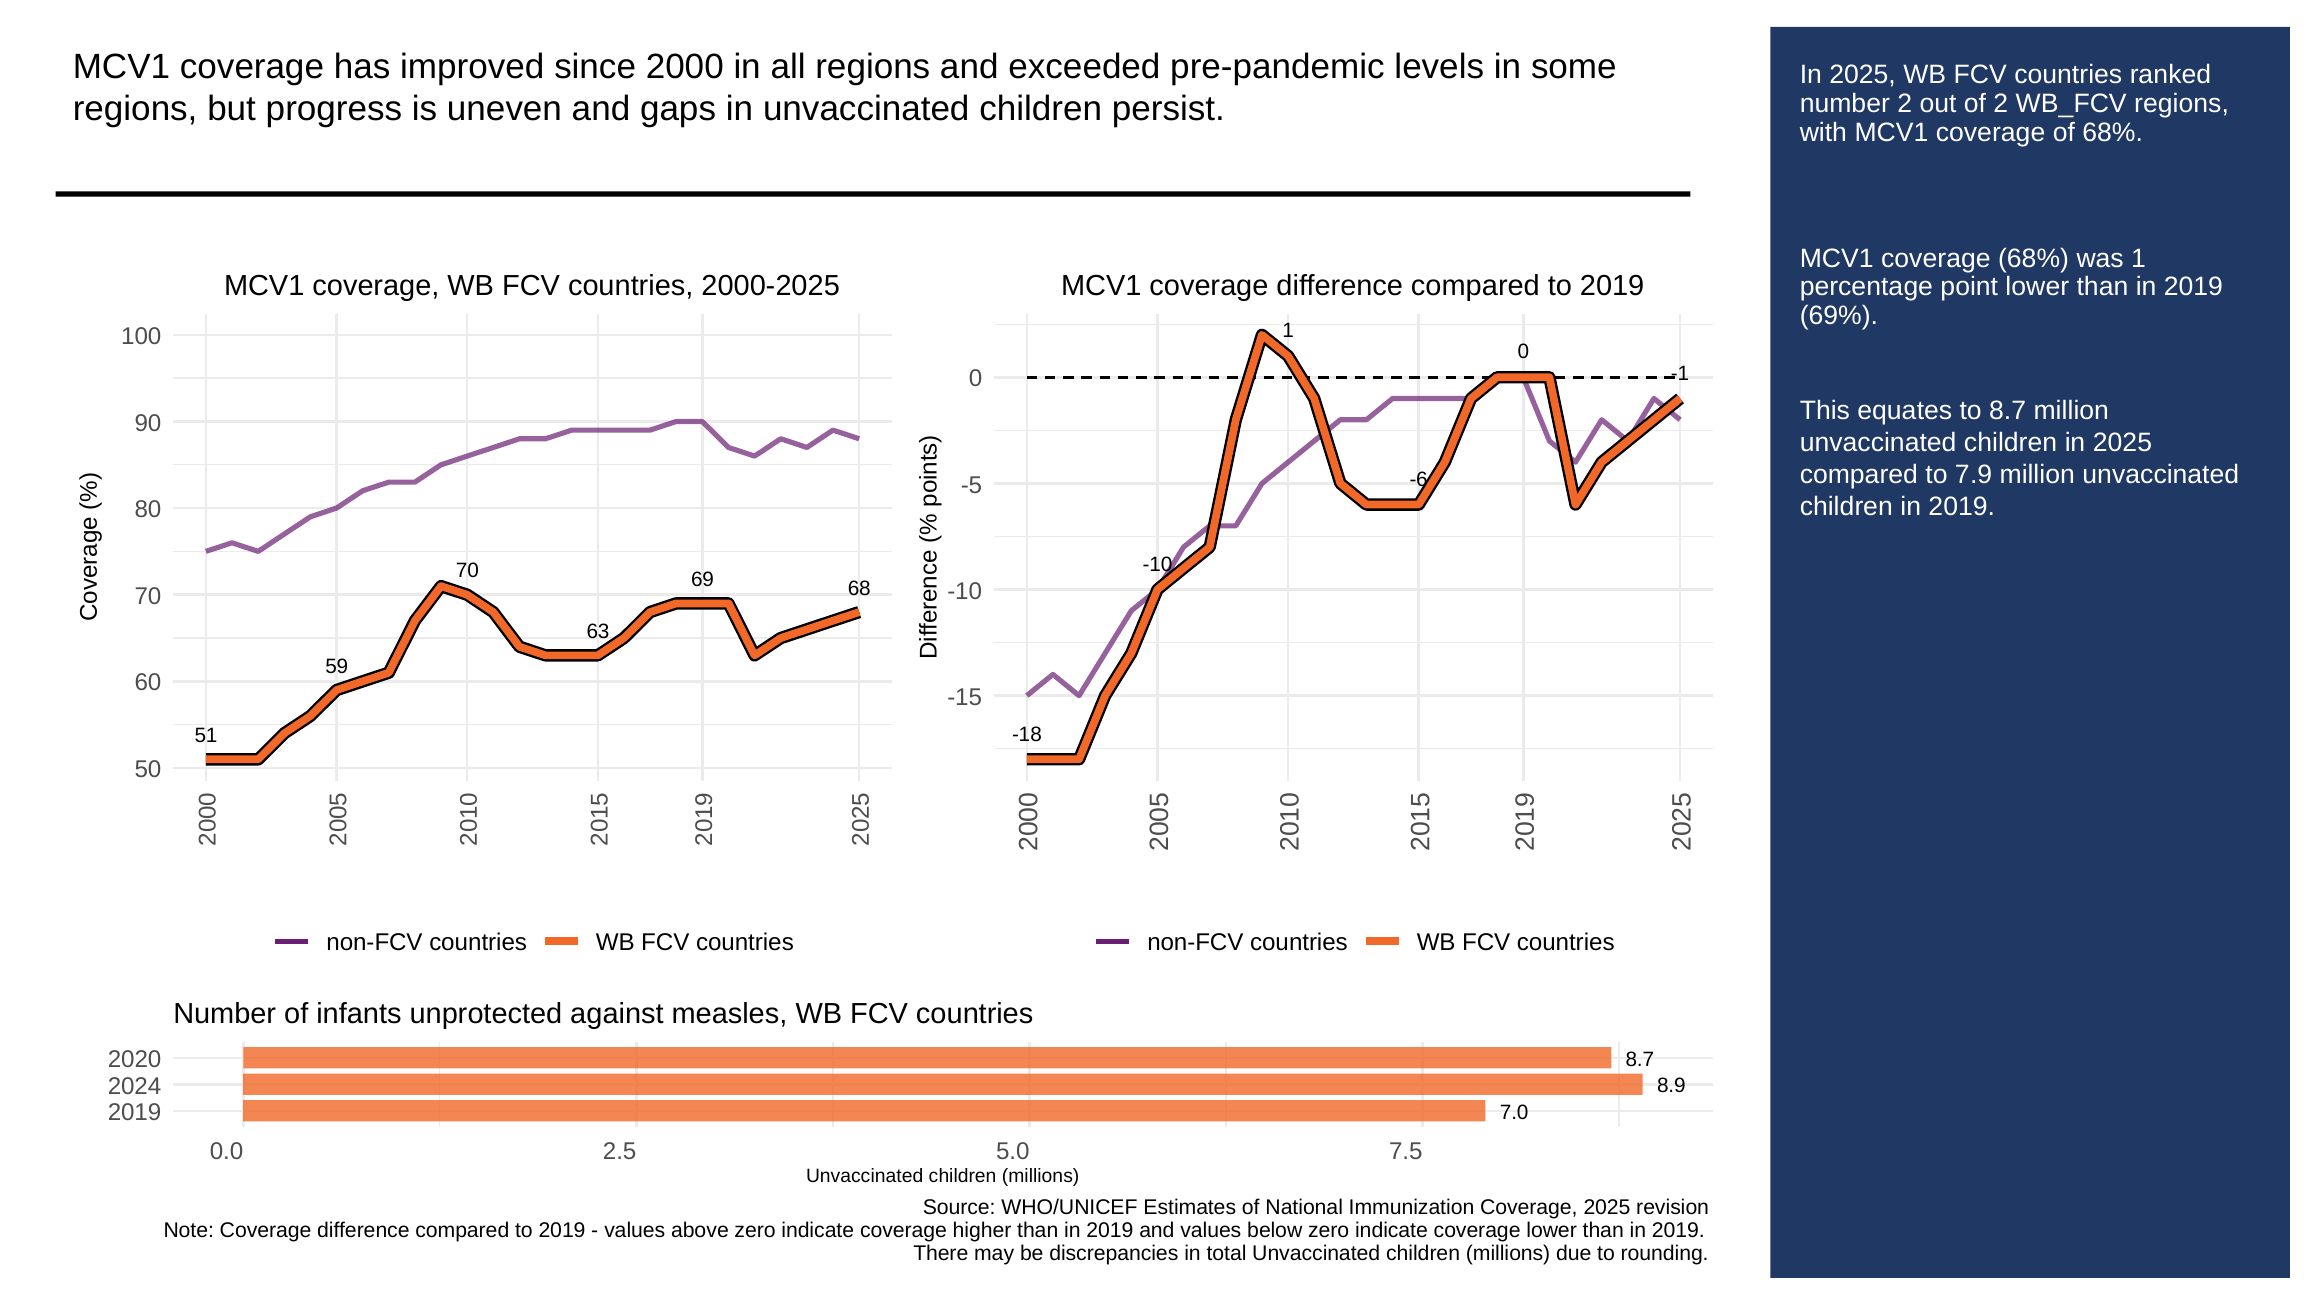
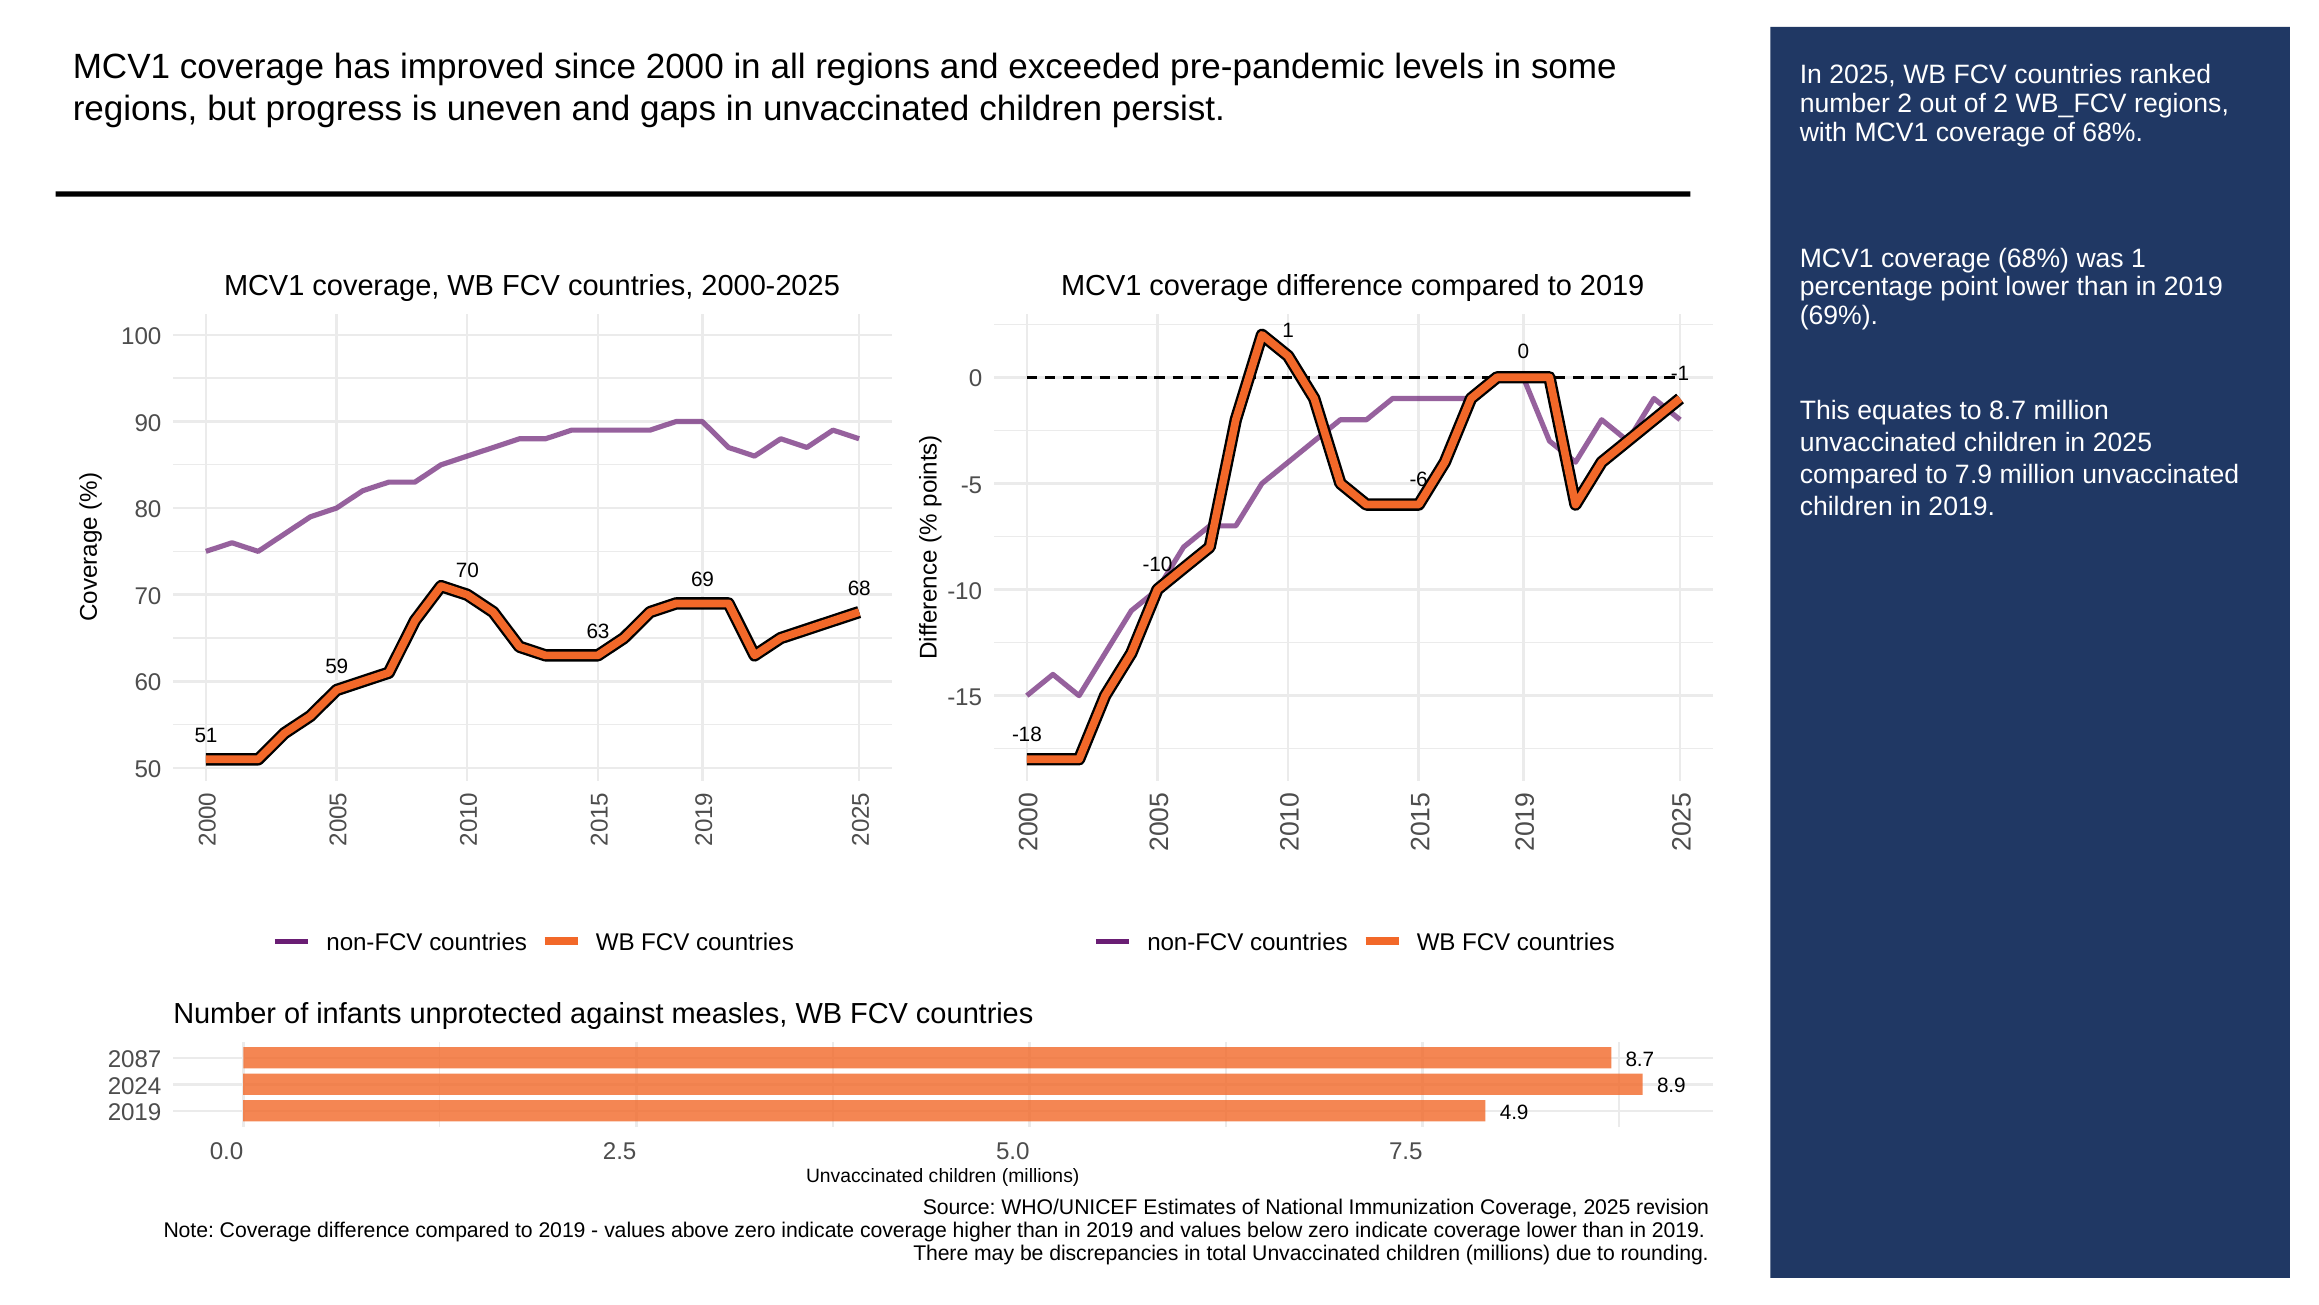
2020: 2020 -> 2087 (135, 1059)
7.0: 7.0 -> 4.9 (1514, 1112)
